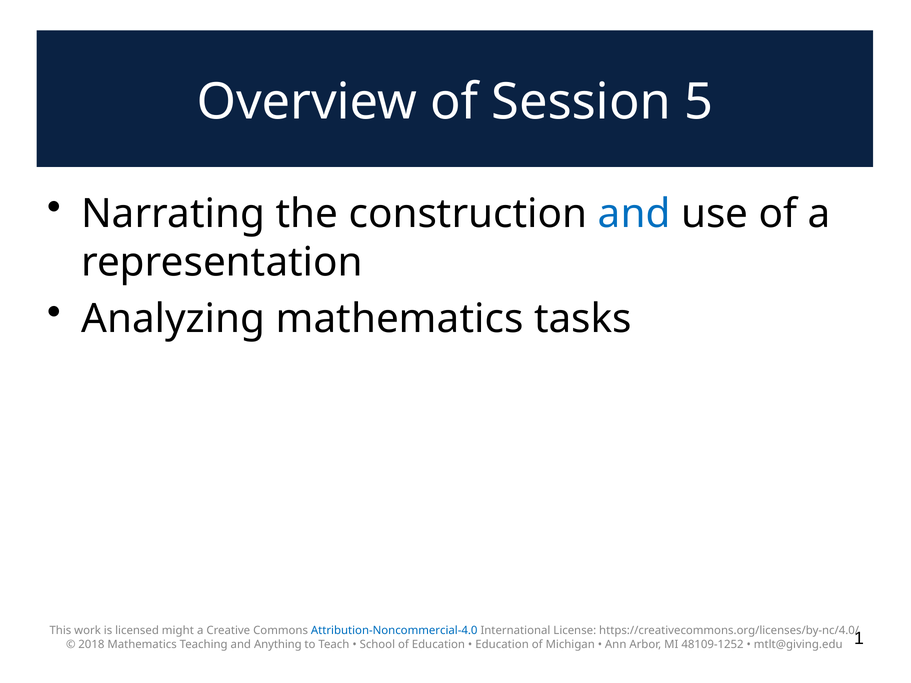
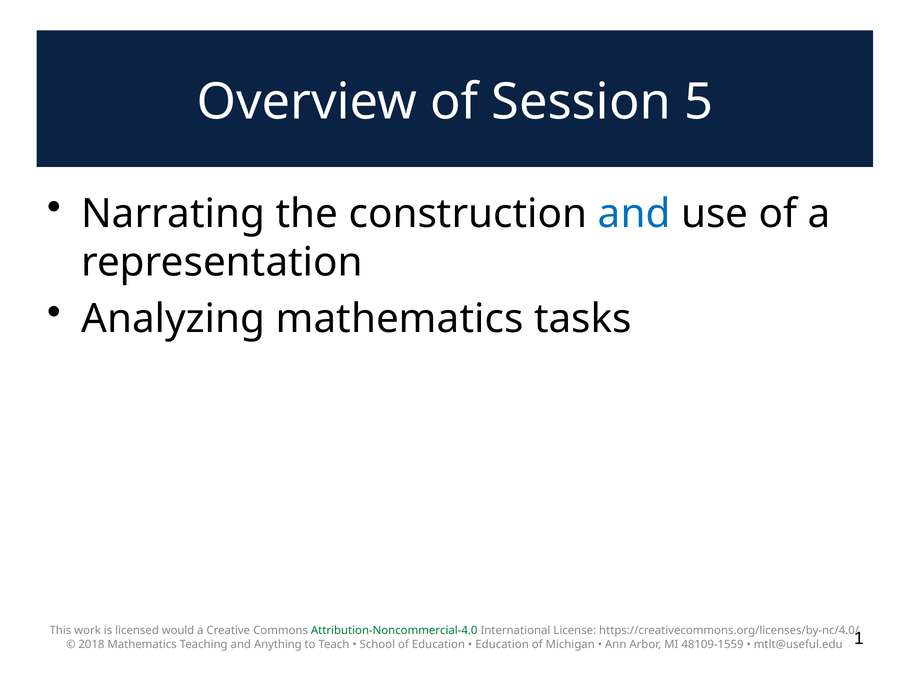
might: might -> would (178, 631)
Attribution-Noncommercial-4.0 colour: blue -> green (394, 631)
48109-1252: 48109-1252 -> 48109-1559 (713, 645)
mtlt@giving.edu: mtlt@giving.edu -> mtlt@useful.edu (798, 645)
